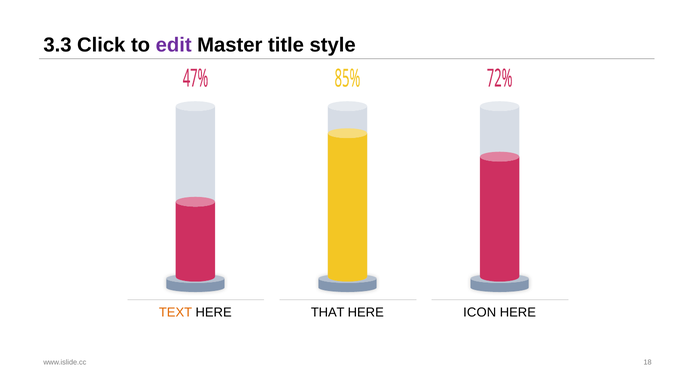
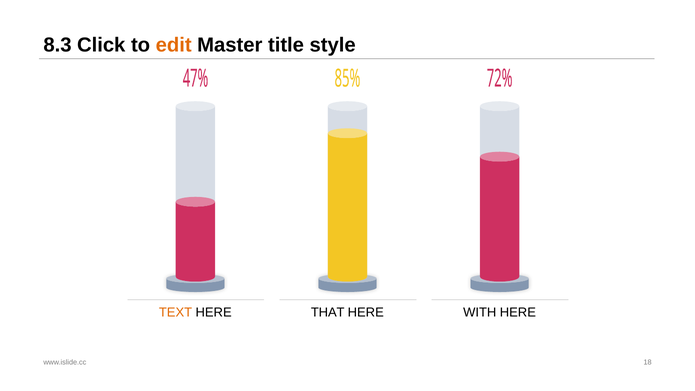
3.3: 3.3 -> 8.3 (57, 45)
edit colour: purple -> orange (174, 45)
ICON: ICON -> WITH (480, 312)
